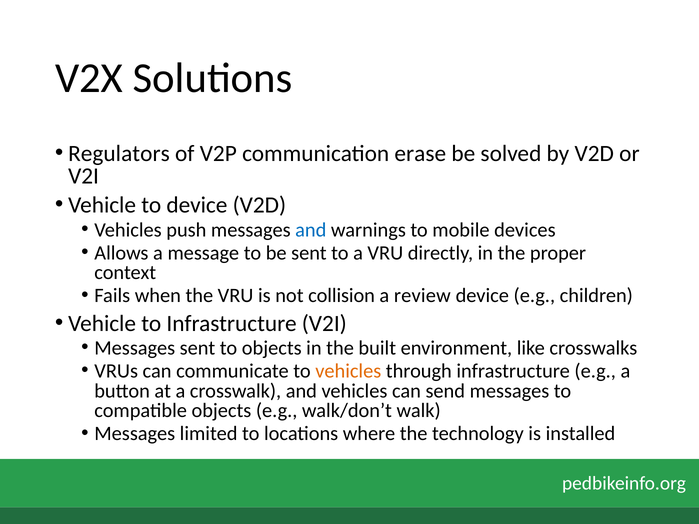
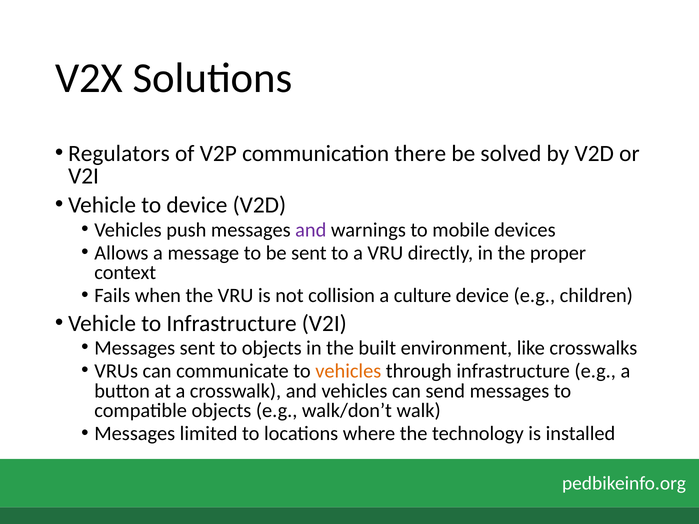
erase: erase -> there (420, 153)
and colour: blue -> purple (311, 230)
review: review -> culture (423, 296)
